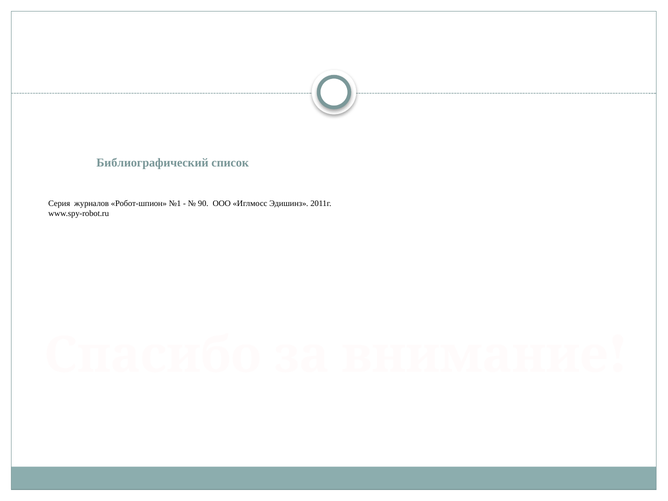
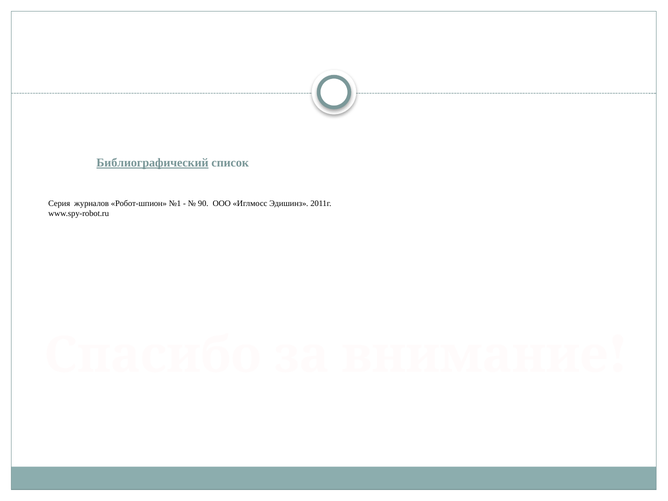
Библиографический underline: none -> present (152, 163)
